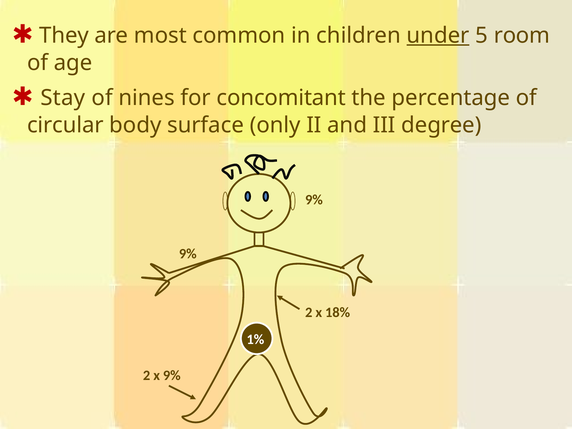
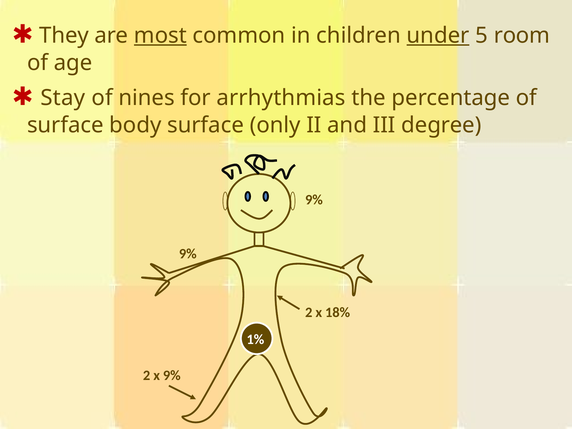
most underline: none -> present (160, 36)
concomitant: concomitant -> arrhythmias (281, 98)
circular: circular -> surface (65, 125)
